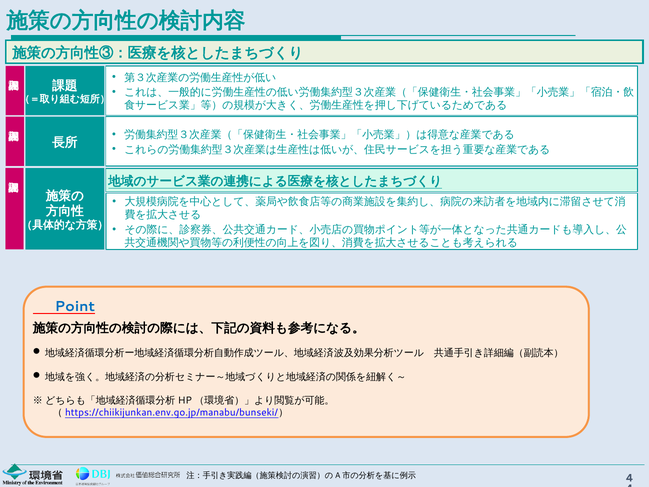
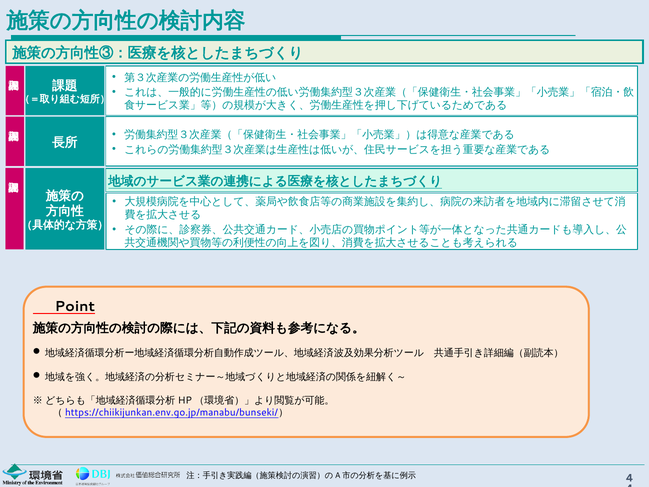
Point colour: blue -> black (75, 306)
